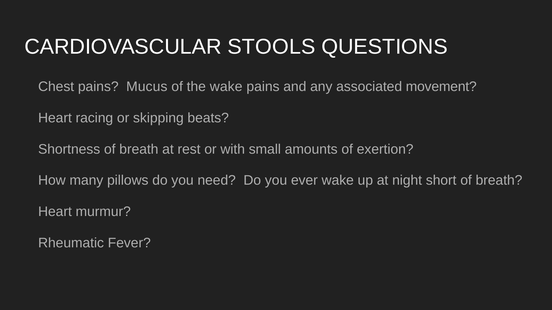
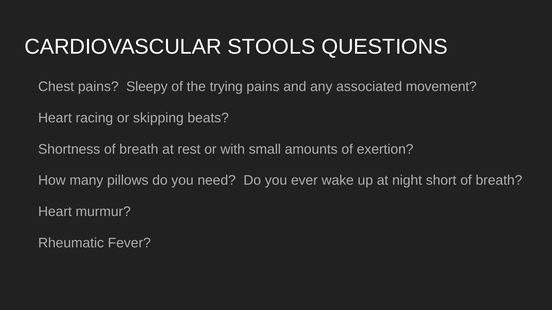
Mucus: Mucus -> Sleepy (147, 87)
the wake: wake -> trying (226, 87)
